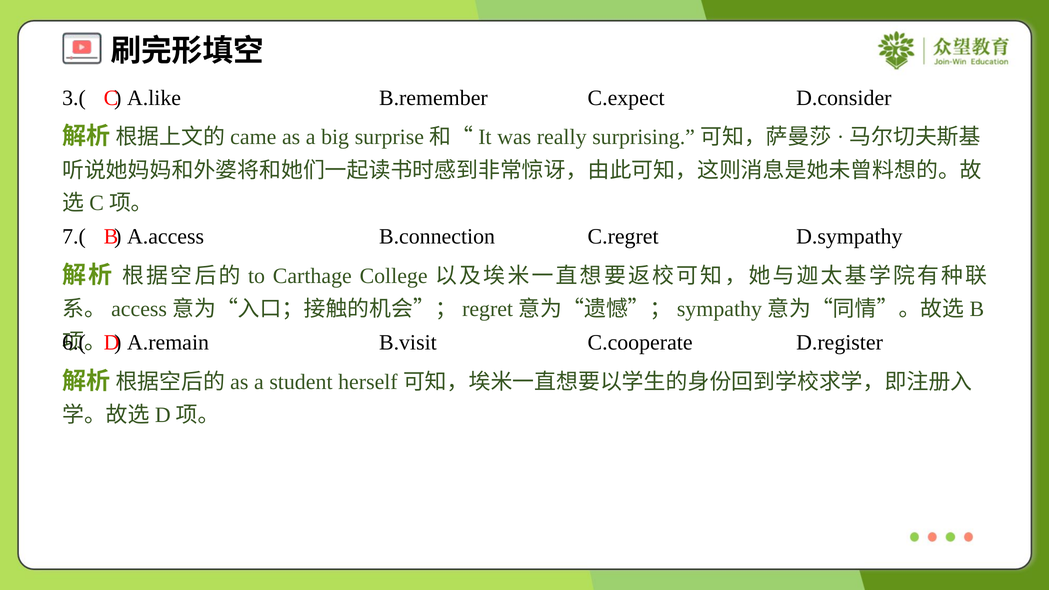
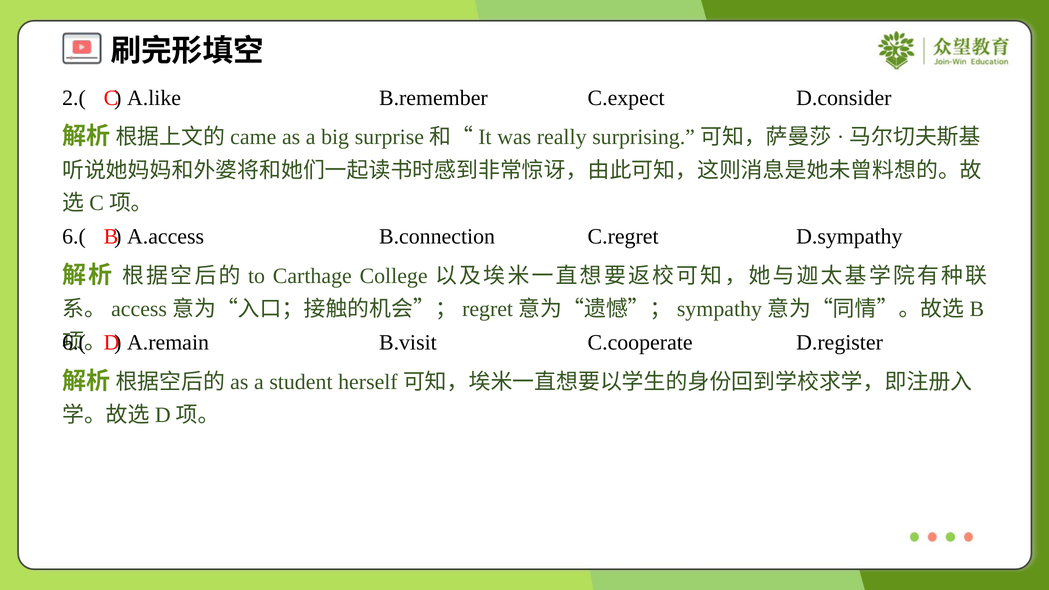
3.(: 3.( -> 2.( (74, 98)
7.(: 7.( -> 6.( (74, 237)
